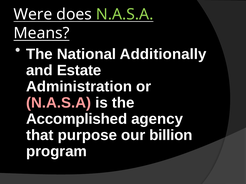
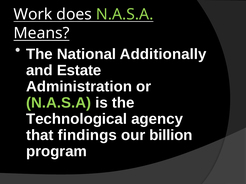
Were: Were -> Work (33, 14)
N.A.S.A colour: pink -> light green (59, 103)
Accomplished: Accomplished -> Technological (77, 119)
purpose: purpose -> findings (87, 135)
